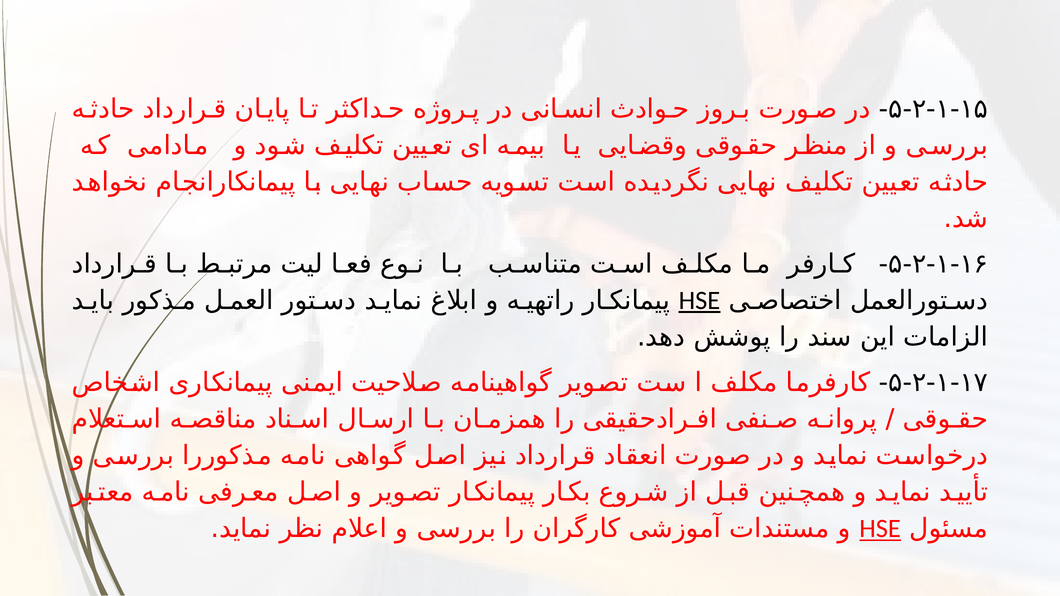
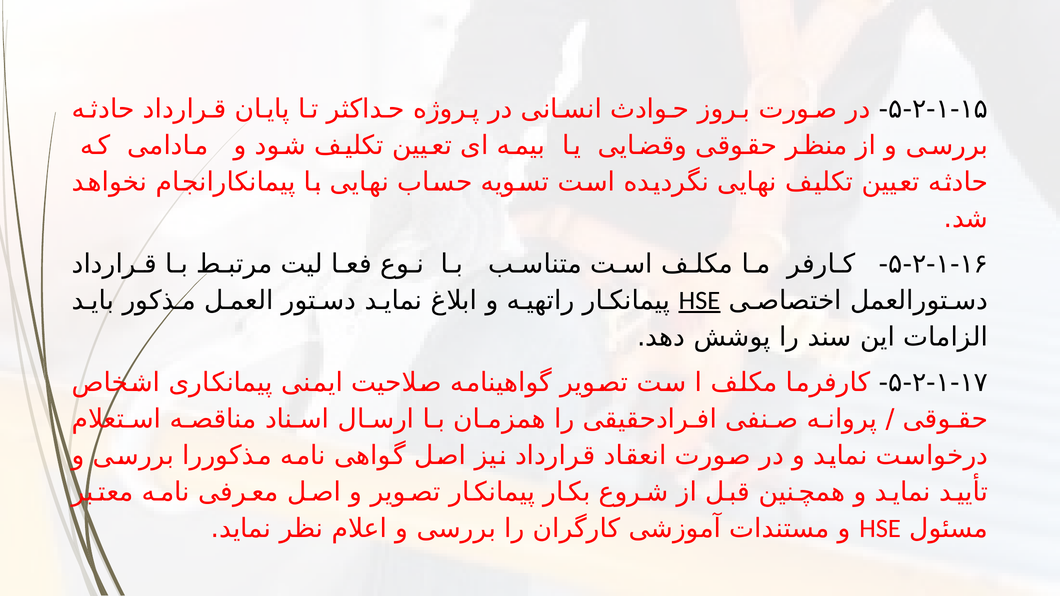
HSE underline: present -> none (880, 529)
